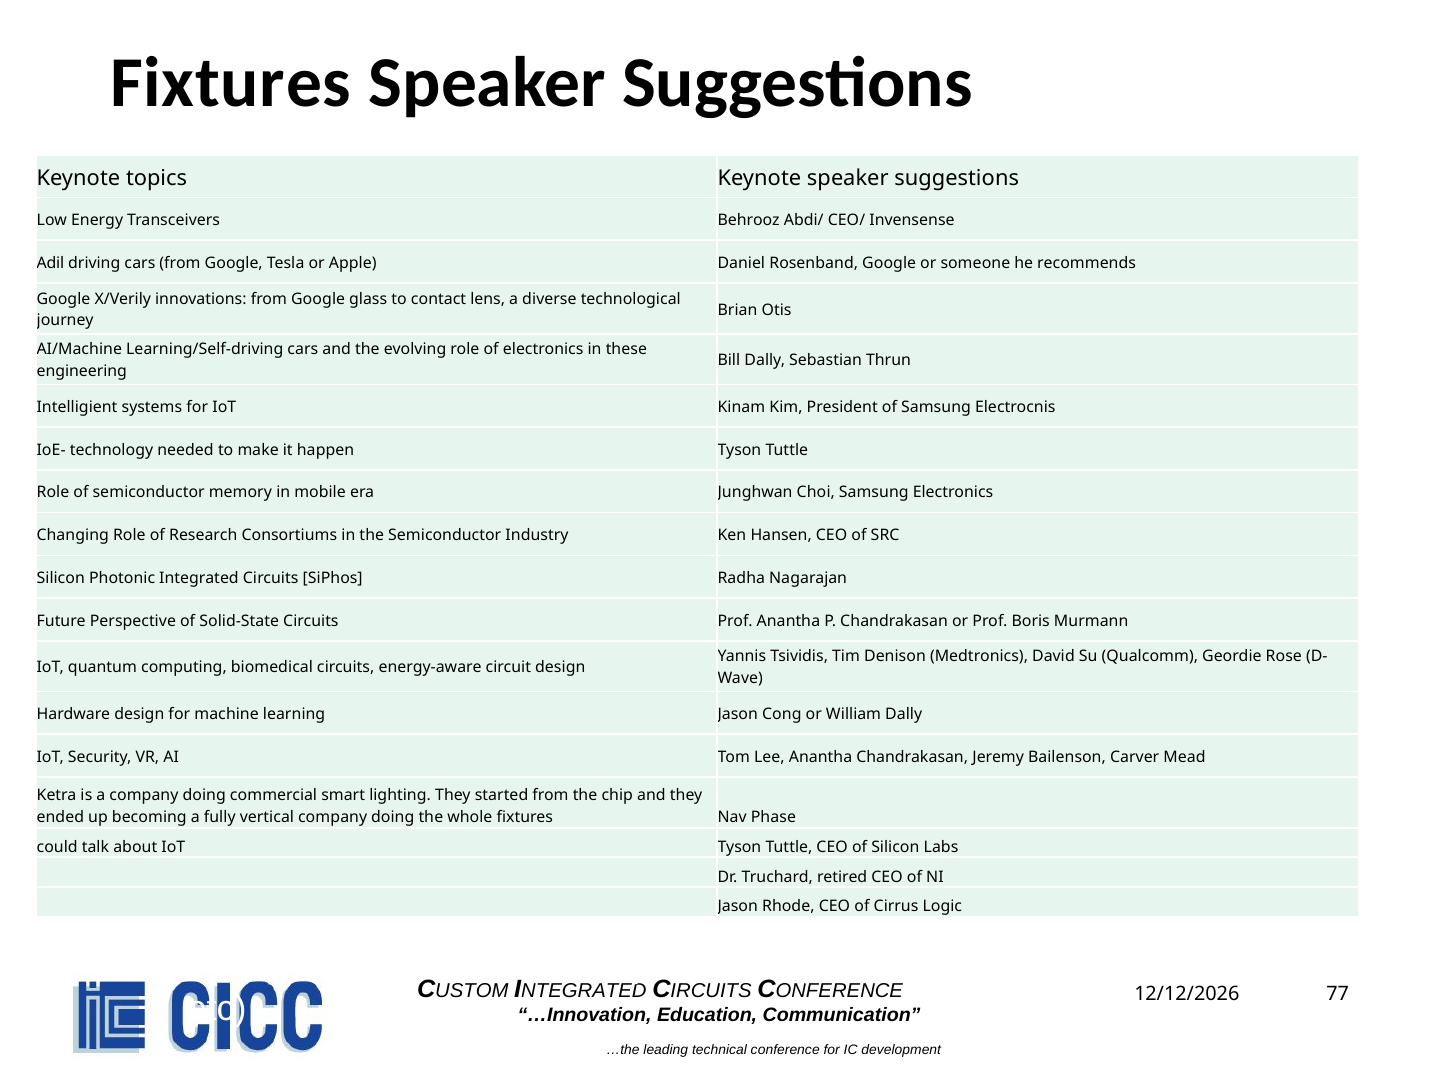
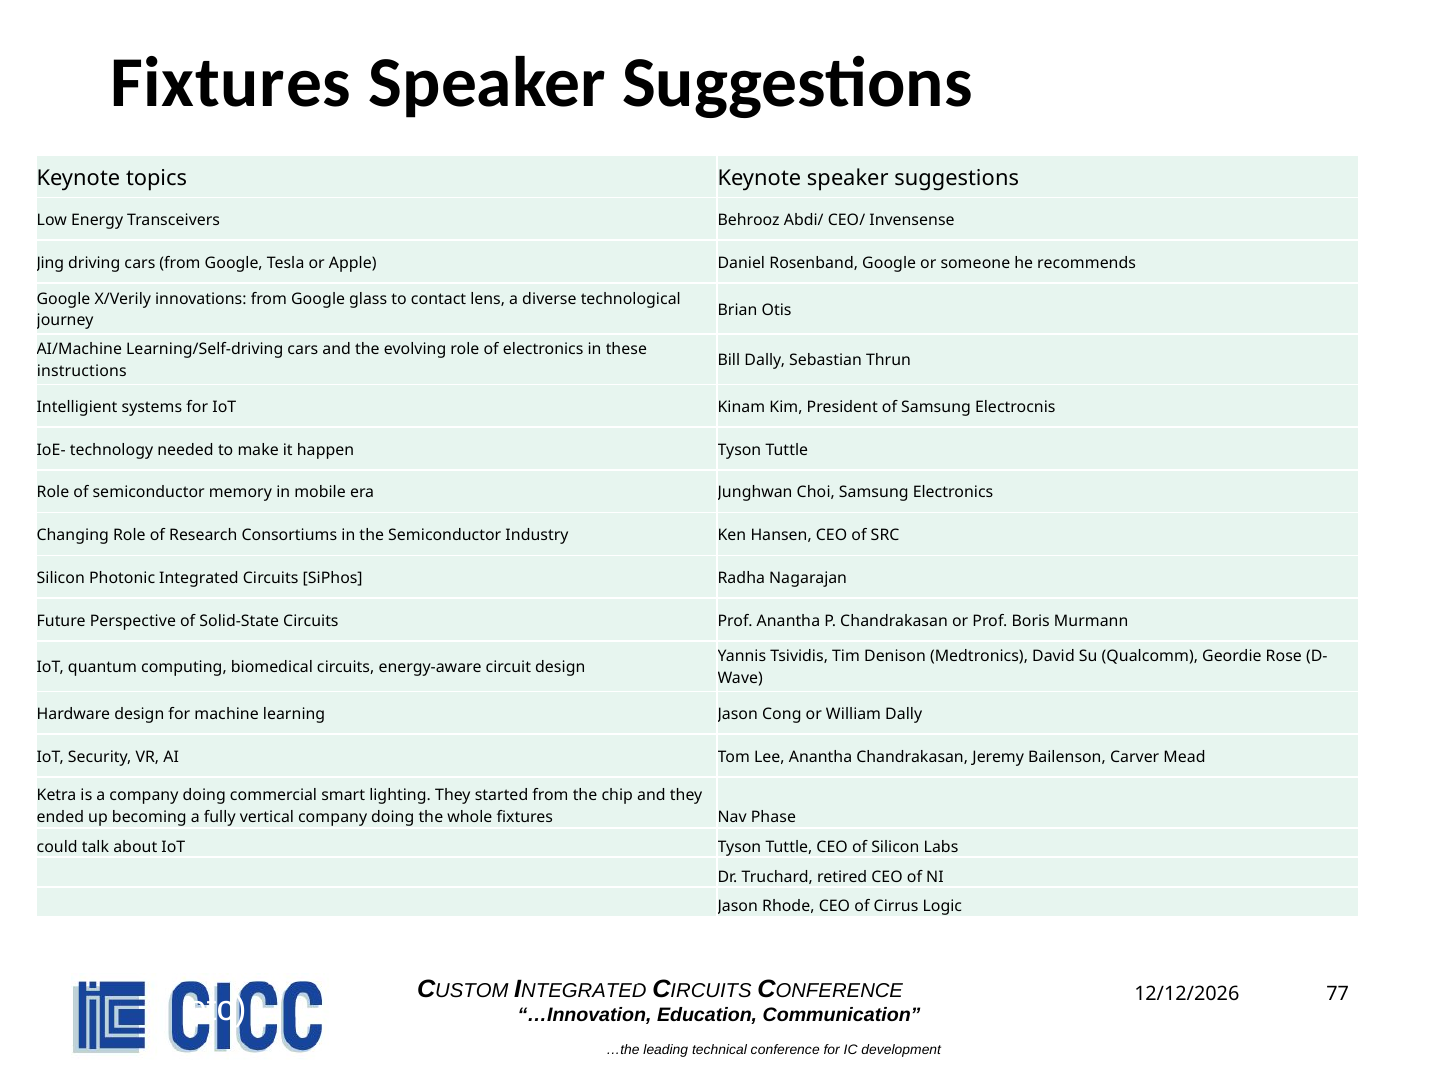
Adil: Adil -> Jing (50, 263)
engineering: engineering -> instructions (82, 372)
